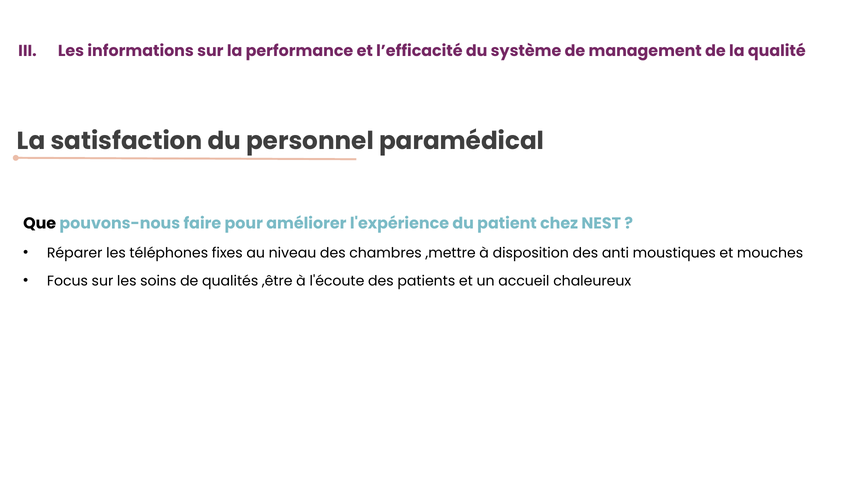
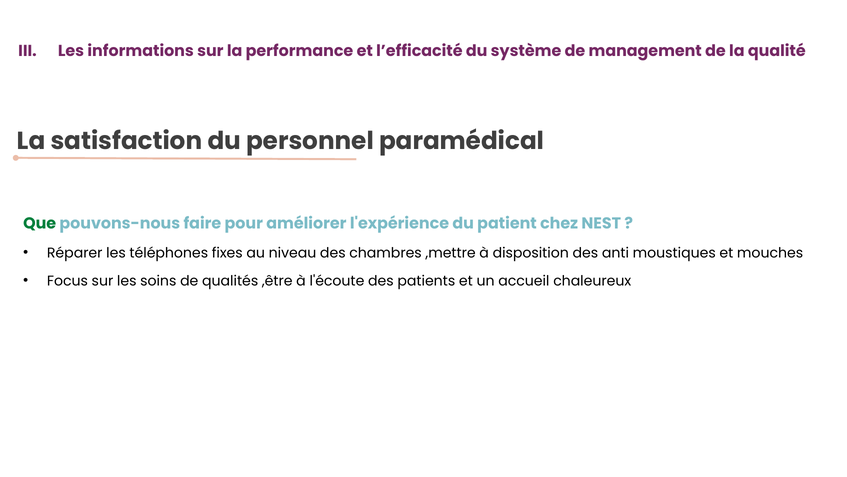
Que colour: black -> green (40, 223)
